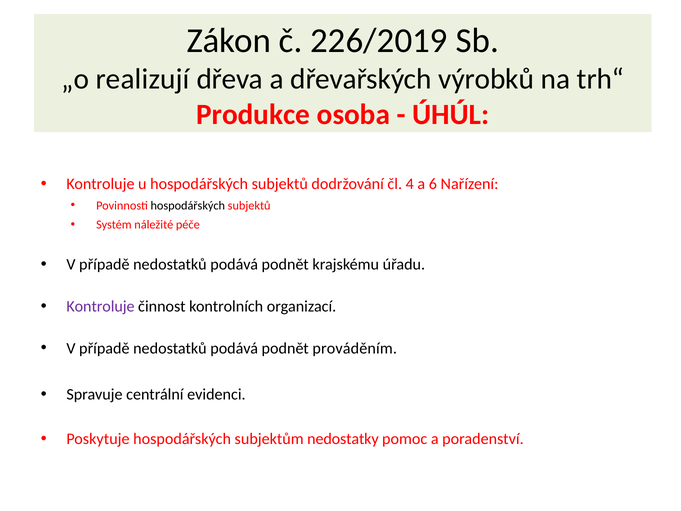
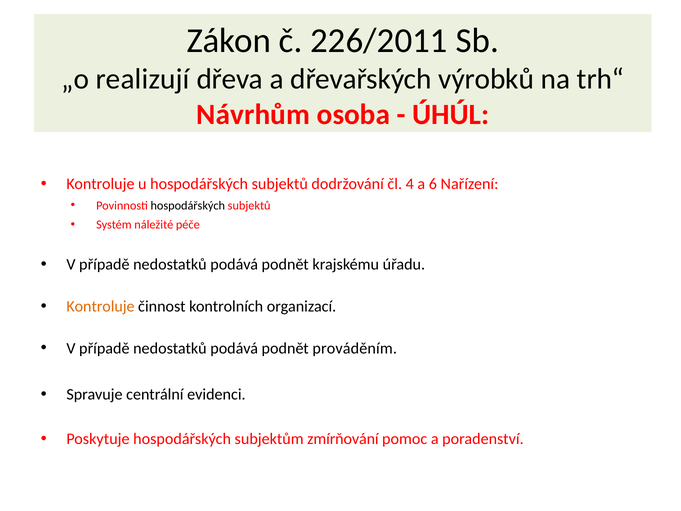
226/2019: 226/2019 -> 226/2011 (379, 41)
Produkce: Produkce -> Návrhům (253, 114)
Kontroluje colour: purple -> orange (100, 306)
nedostatky: nedostatky -> zmírňování (343, 439)
